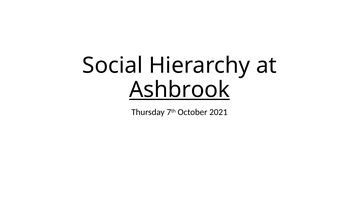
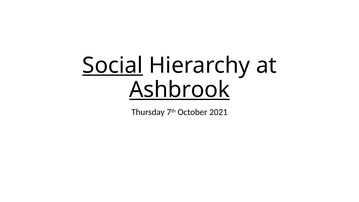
Social underline: none -> present (113, 66)
